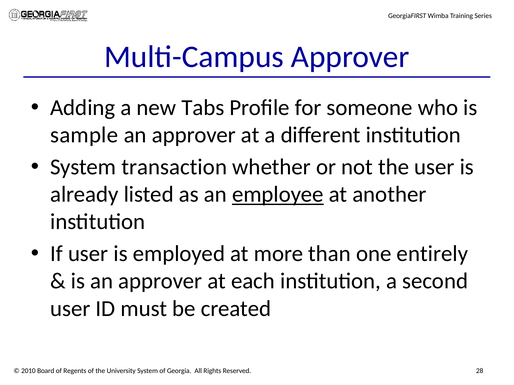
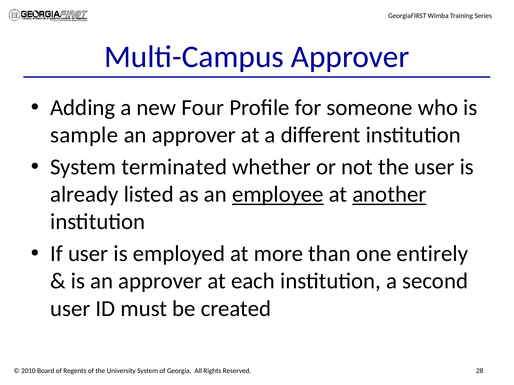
Tabs: Tabs -> Four (203, 108)
transaction: transaction -> terminated (174, 167)
another underline: none -> present (389, 195)
